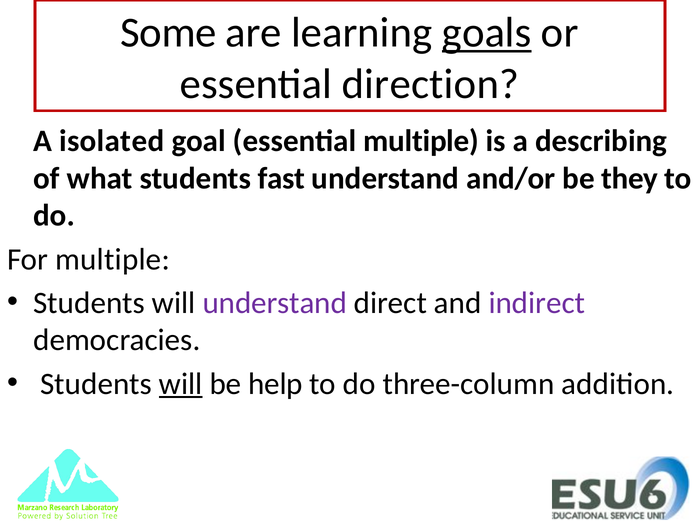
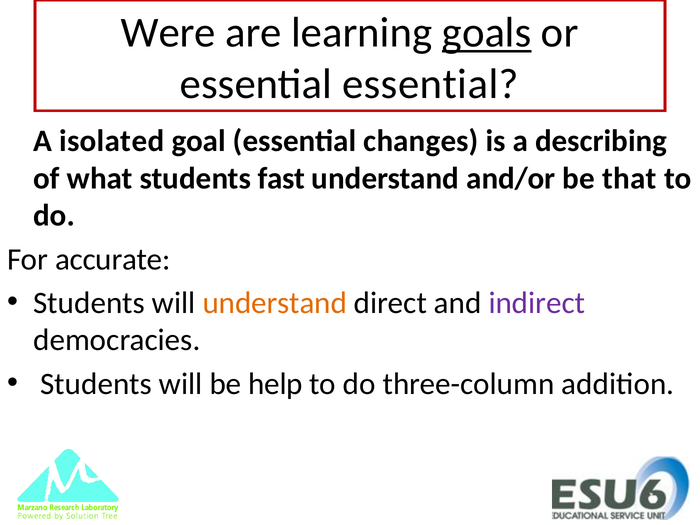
Some: Some -> Were (168, 33)
essential direction: direction -> essential (430, 84)
essential multiple: multiple -> changes (421, 141)
they: they -> that (629, 178)
For multiple: multiple -> accurate (113, 259)
understand colour: purple -> orange (275, 303)
will underline: present -> none (181, 384)
